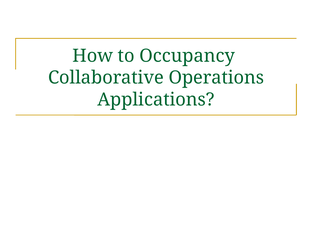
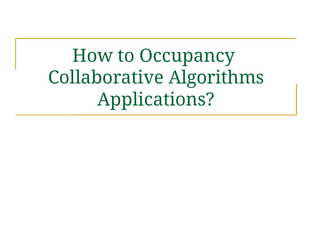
Operations: Operations -> Algorithms (216, 78)
